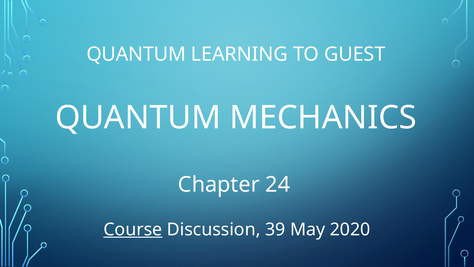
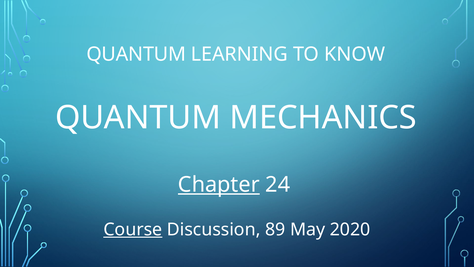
GUEST: GUEST -> KNOW (355, 54)
Chapter underline: none -> present (219, 184)
39: 39 -> 89 (275, 229)
